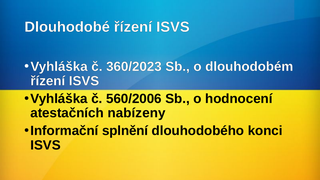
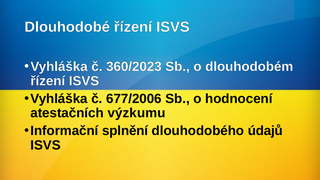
560/2006: 560/2006 -> 677/2006 (134, 99)
nabízeny: nabízeny -> výzkumu (137, 113)
konci: konci -> údajů (265, 131)
